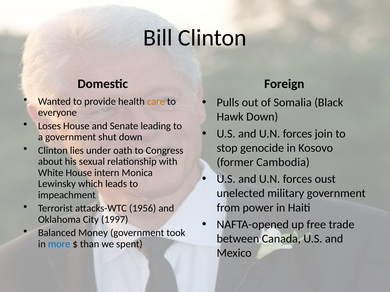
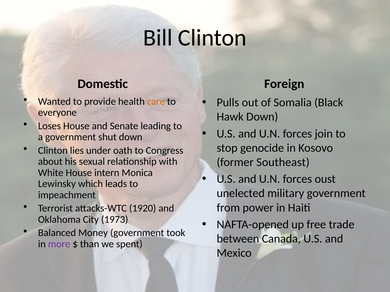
Cambodia: Cambodia -> Southeast (283, 162)
1956: 1956 -> 1920 (143, 209)
1997: 1997 -> 1973 (115, 220)
more colour: blue -> purple (59, 244)
